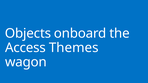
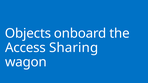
Themes: Themes -> Sharing (74, 48)
